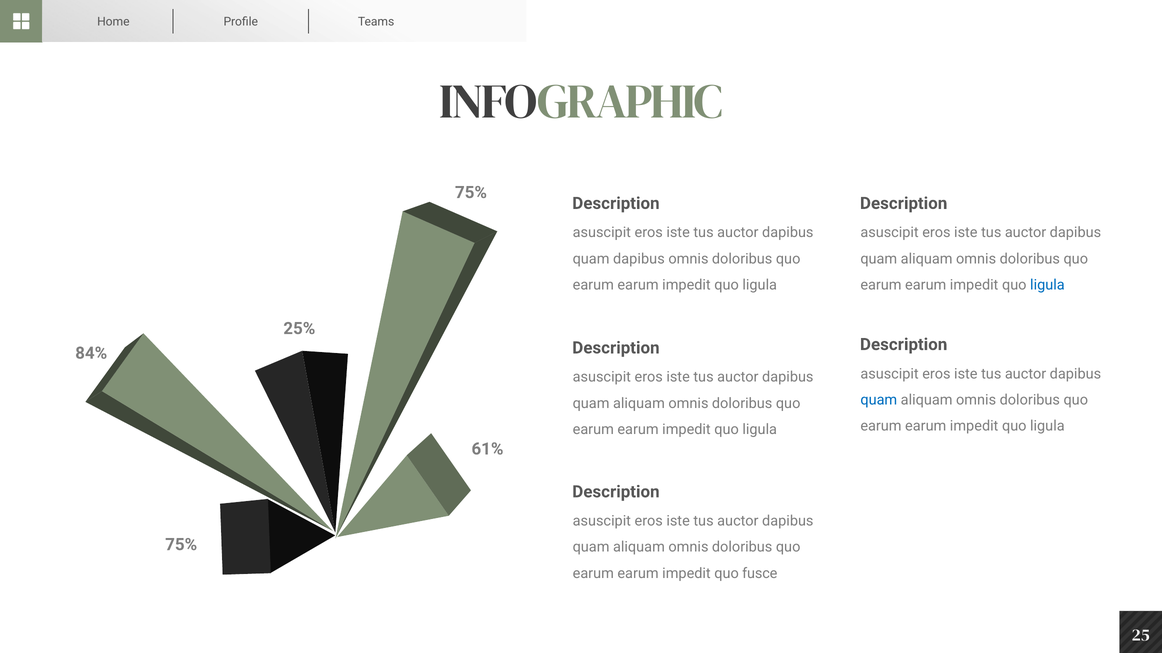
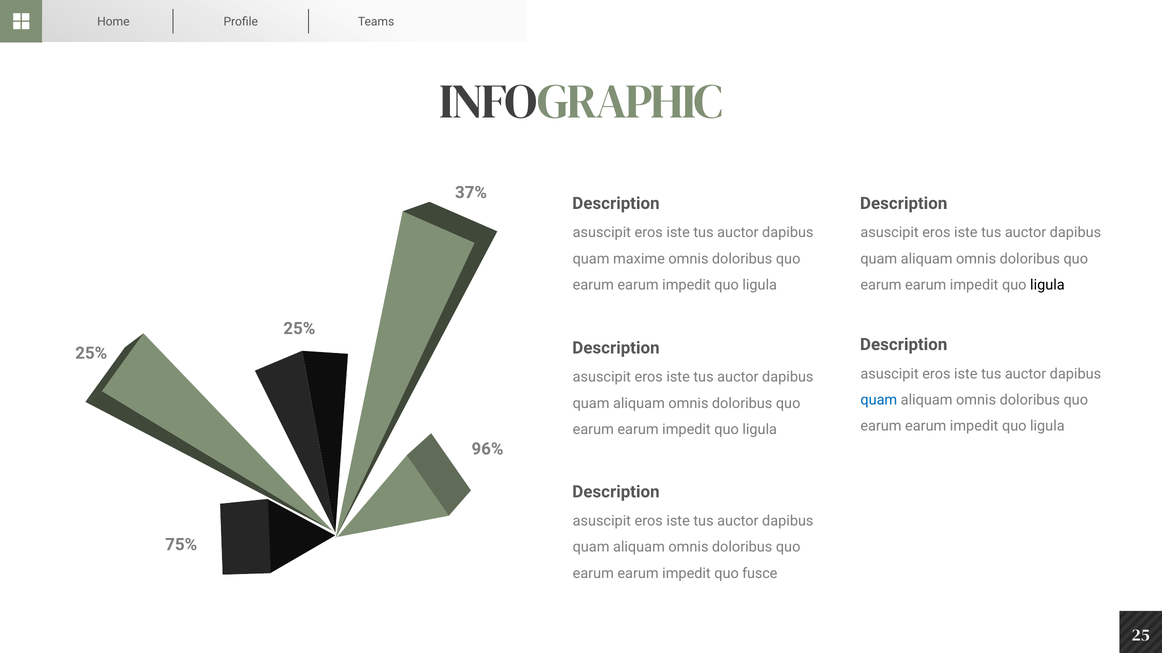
75%: 75% -> 37% (471, 193)
quam dapibus: dapibus -> maxime (639, 259)
ligula colour: blue -> black (1047, 285)
84%: 84% -> 25% (91, 353)
61%: 61% -> 96% (487, 449)
